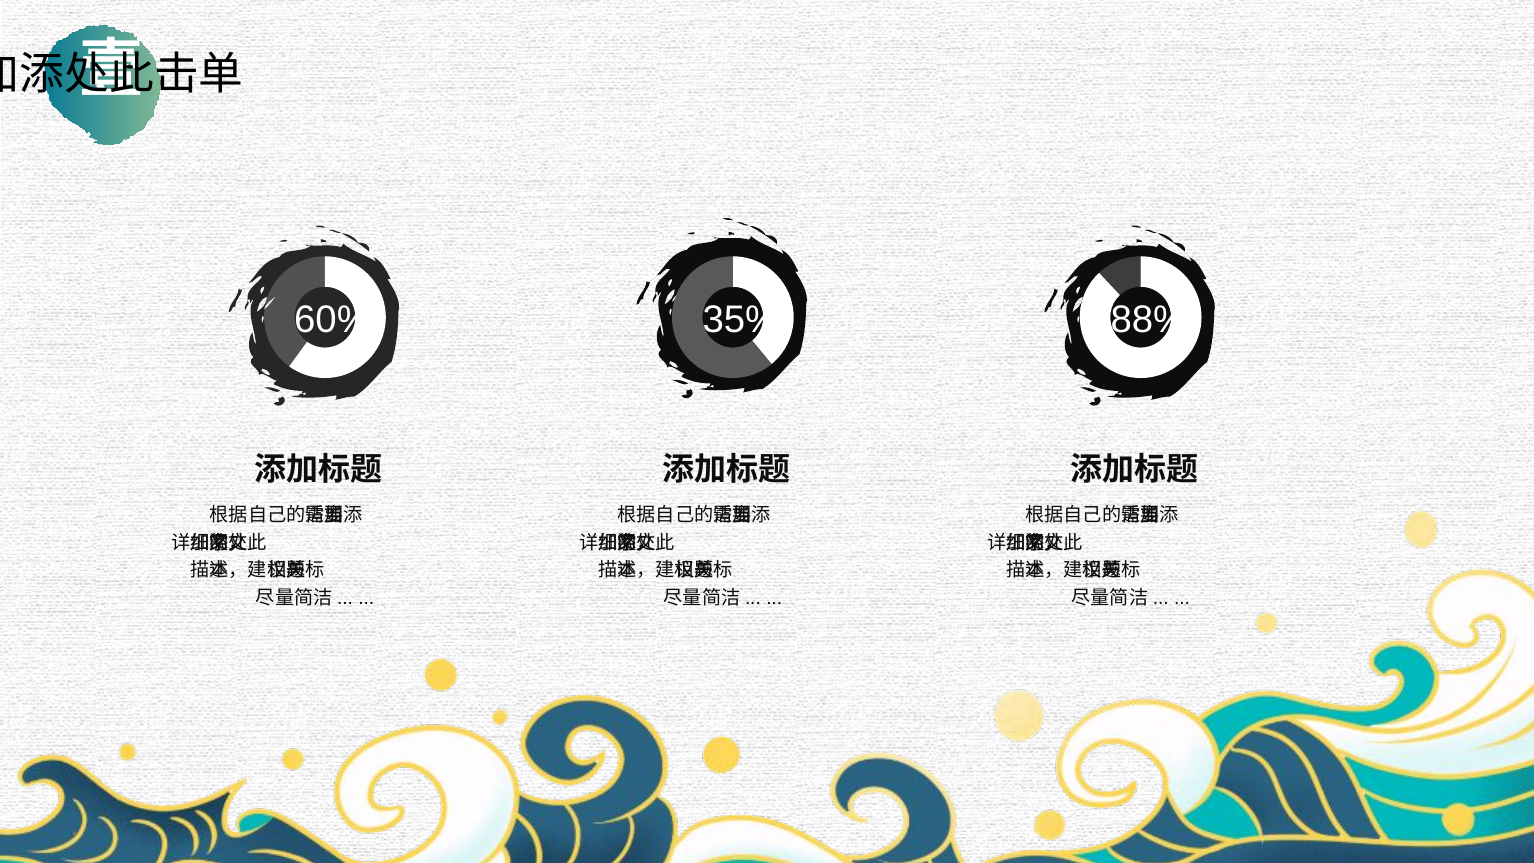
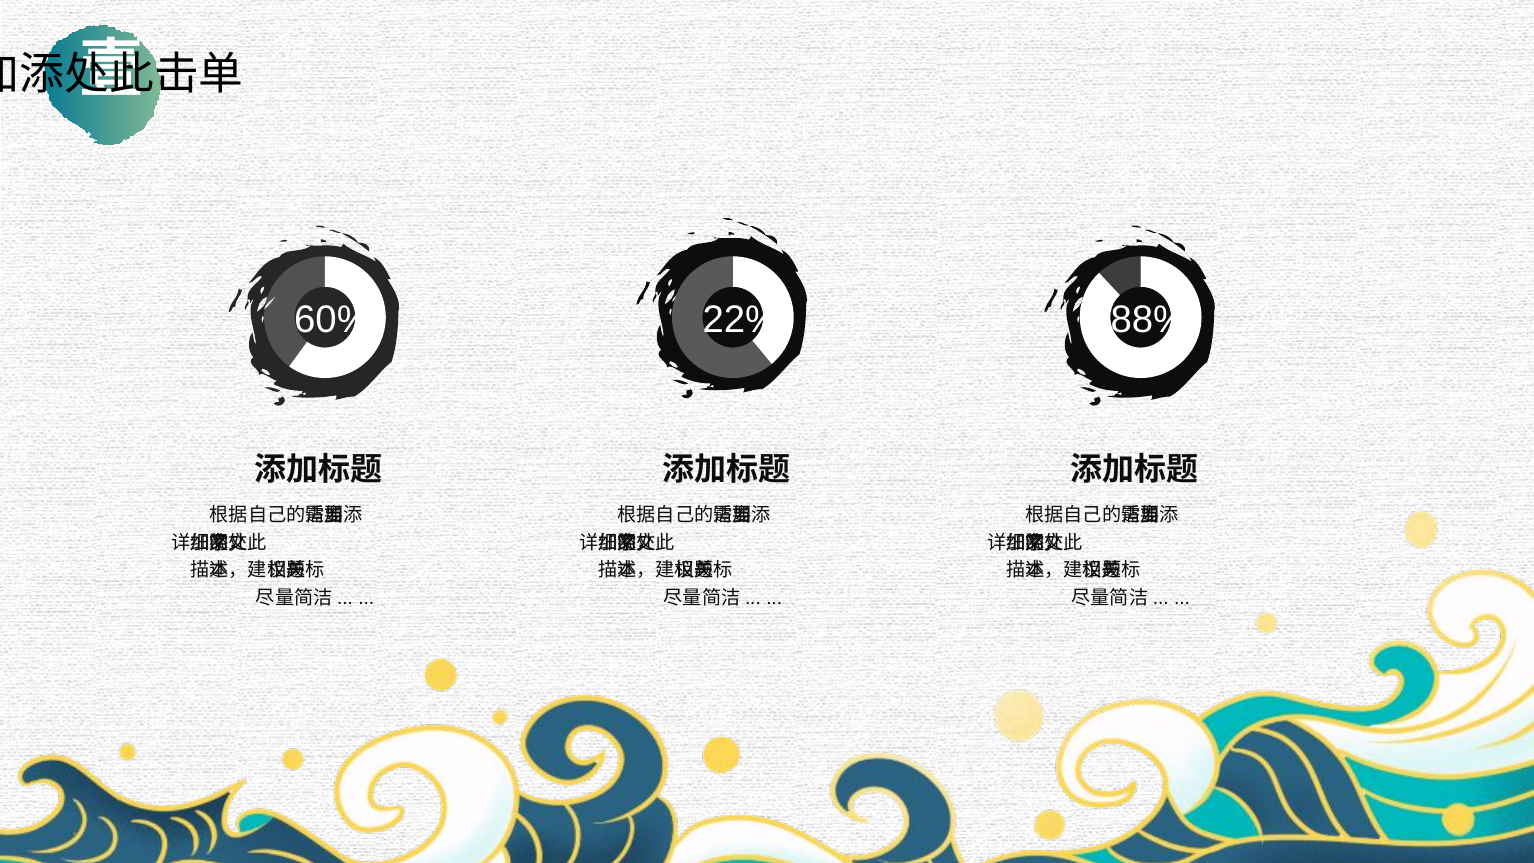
35%: 35% -> 22% (741, 319)
